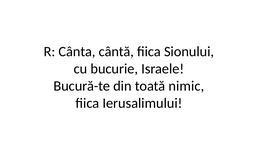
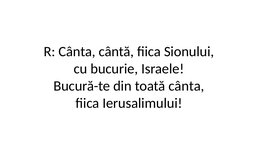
toată nimic: nimic -> cânta (186, 86)
